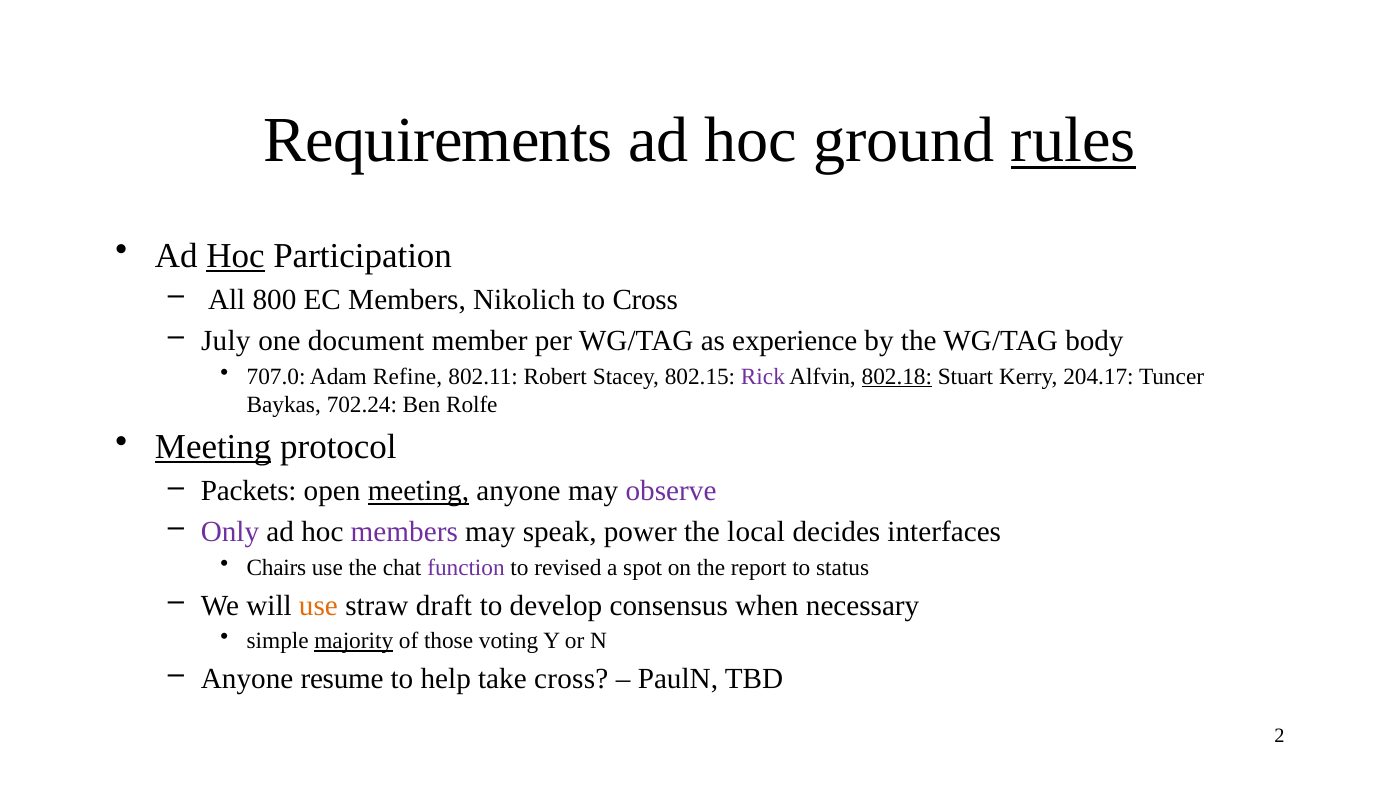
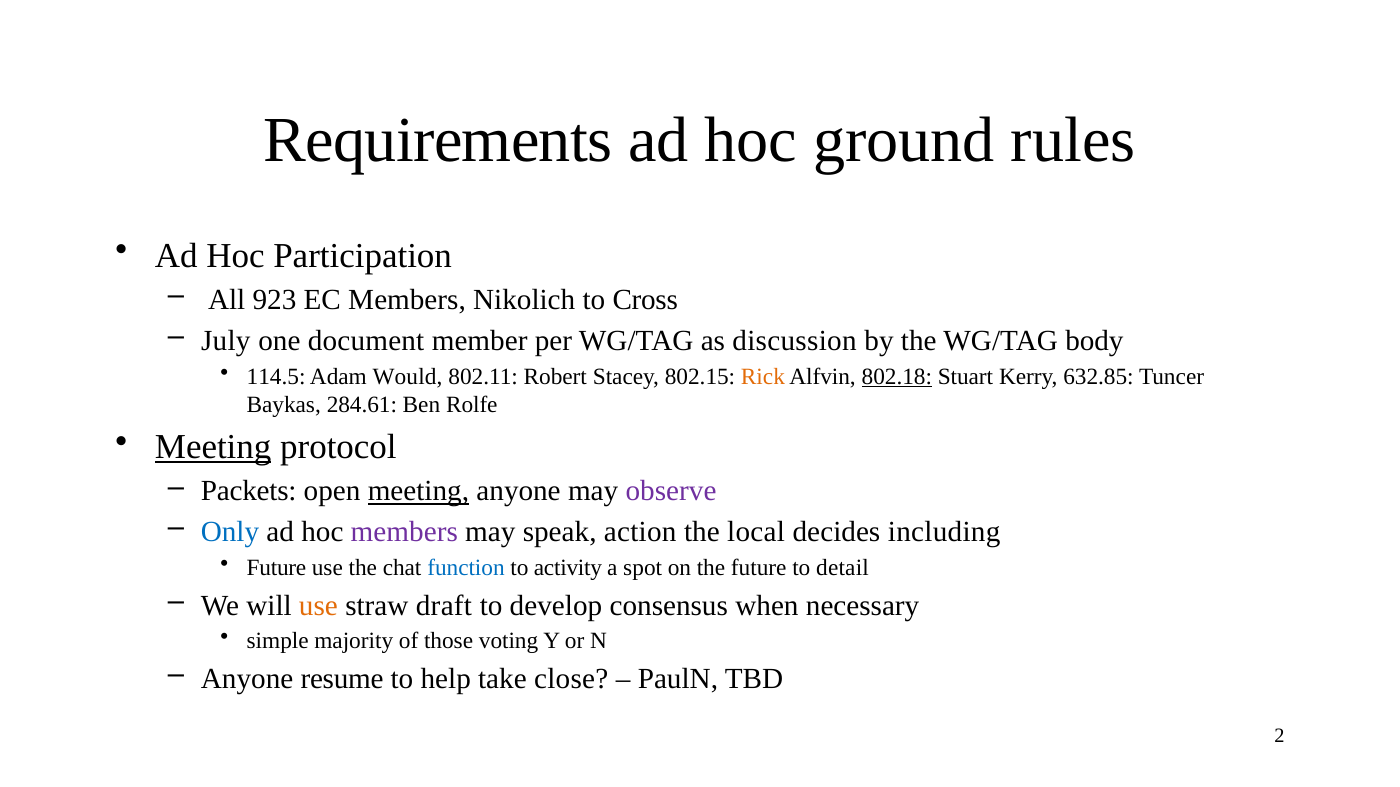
rules underline: present -> none (1073, 140)
Hoc underline: present -> none (235, 256)
800: 800 -> 923 (274, 300)
experience: experience -> discussion (795, 341)
707.0: 707.0 -> 114.5 (276, 377)
Refine: Refine -> Would (408, 377)
Rick colour: purple -> orange (763, 377)
204.17: 204.17 -> 632.85 (1099, 377)
702.24: 702.24 -> 284.61 (362, 405)
Only colour: purple -> blue (230, 532)
power: power -> action (640, 532)
interfaces: interfaces -> including (944, 532)
Chairs: Chairs -> Future (276, 568)
function colour: purple -> blue (466, 568)
revised: revised -> activity (568, 568)
the report: report -> future (759, 568)
status: status -> detail (843, 568)
majority underline: present -> none (354, 642)
take cross: cross -> close (571, 679)
